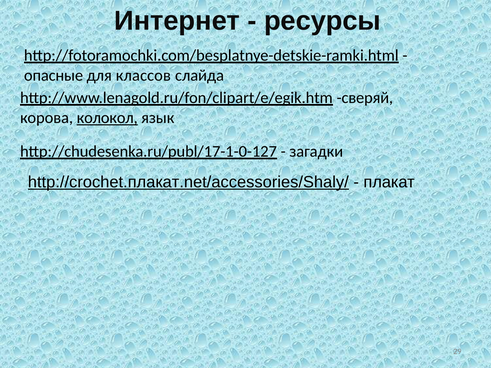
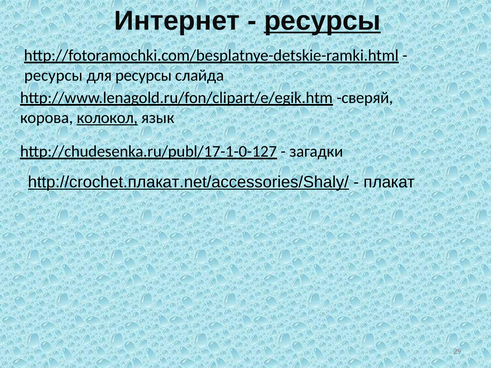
ресурсы underline: none -> present (322, 21)
опасные: опасные -> ресурсы (53, 76)
для классов: классов -> ресурсы (144, 76)
